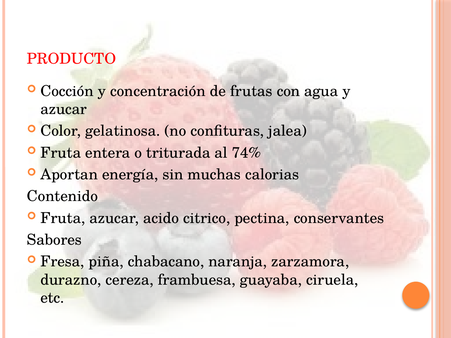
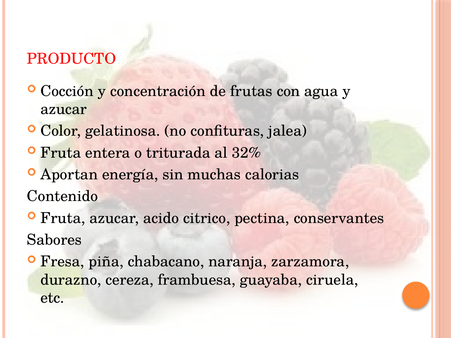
74%: 74% -> 32% (246, 153)
